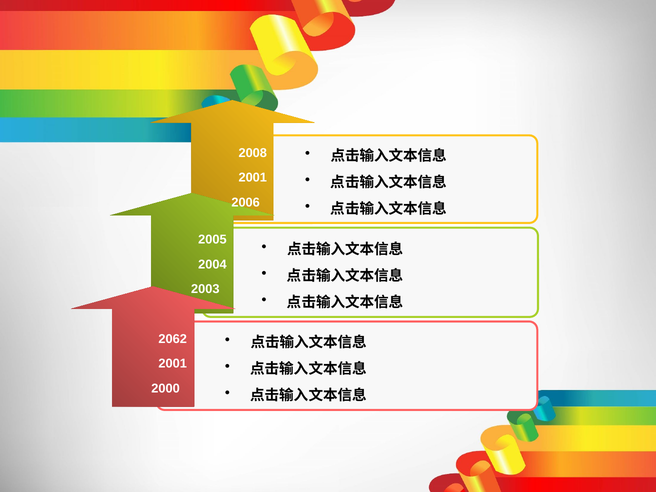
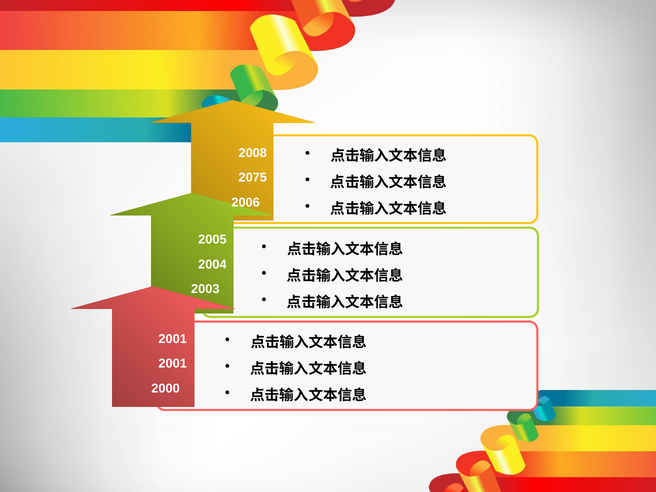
2001: 2001 -> 2075 (253, 178)
2062: 2062 -> 2001 (173, 339)
